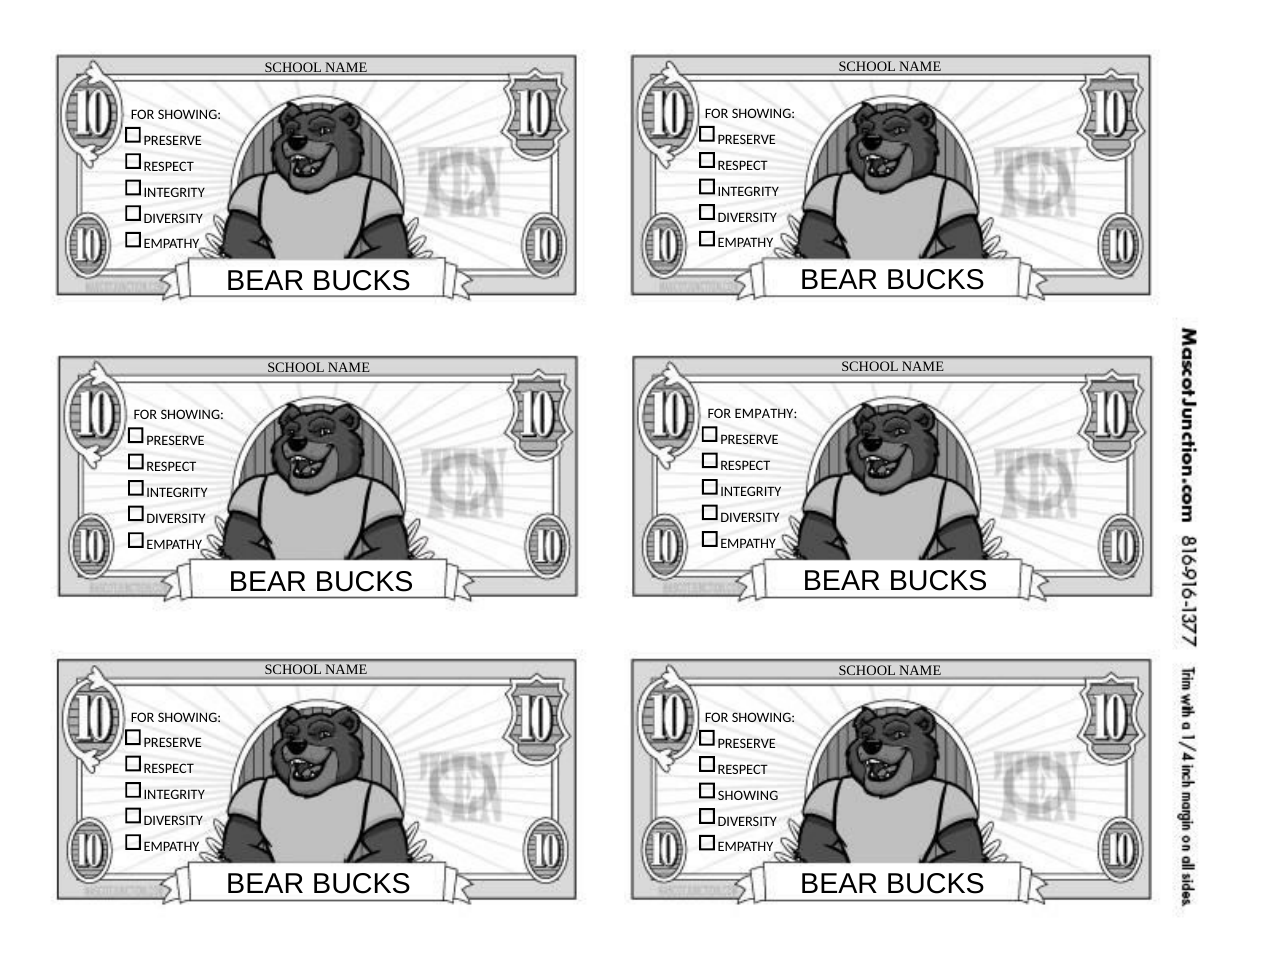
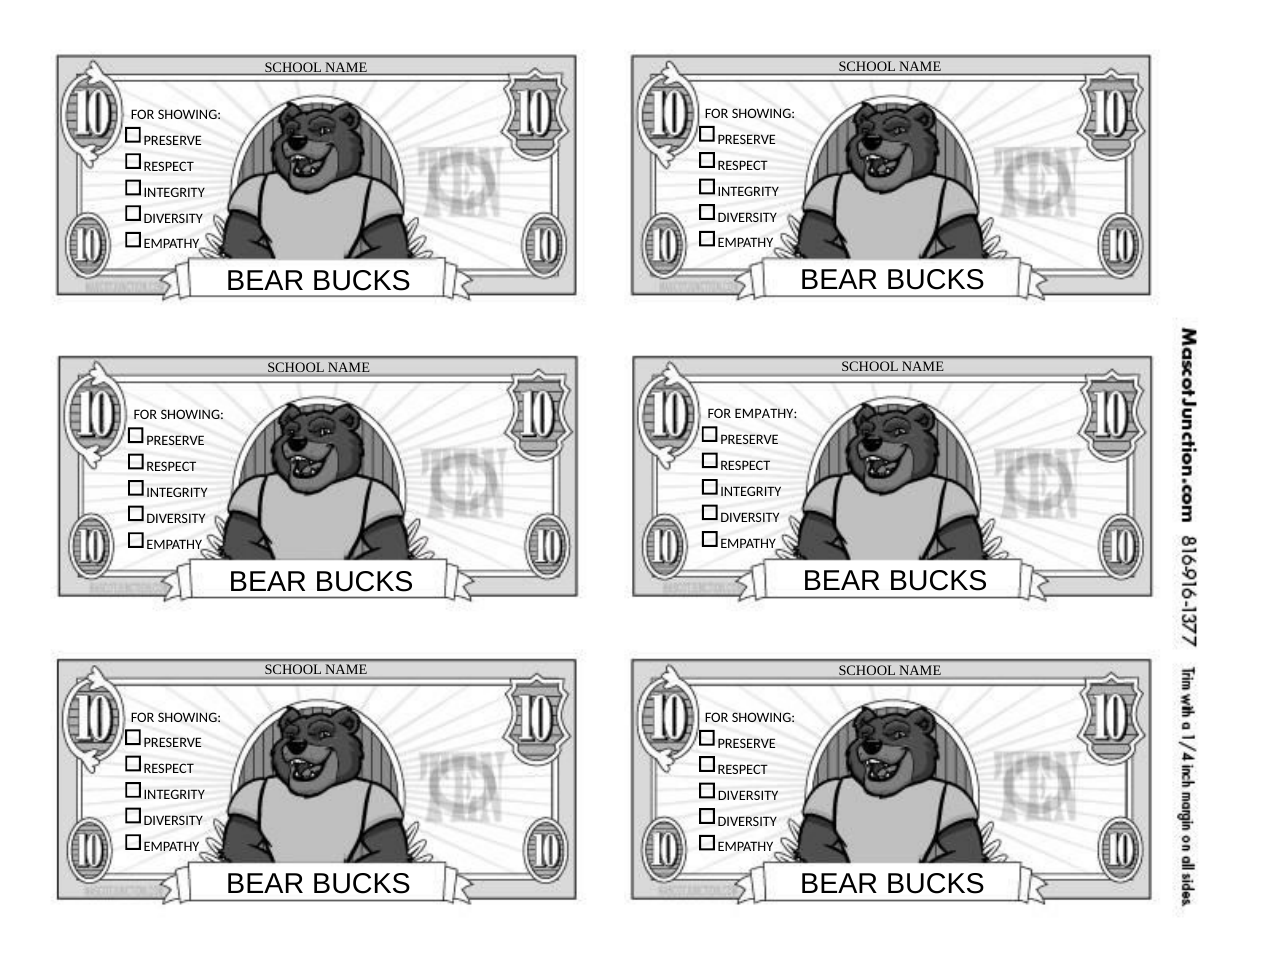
SHOWING: SHOWING -> DIVERSITY (748, 796)
